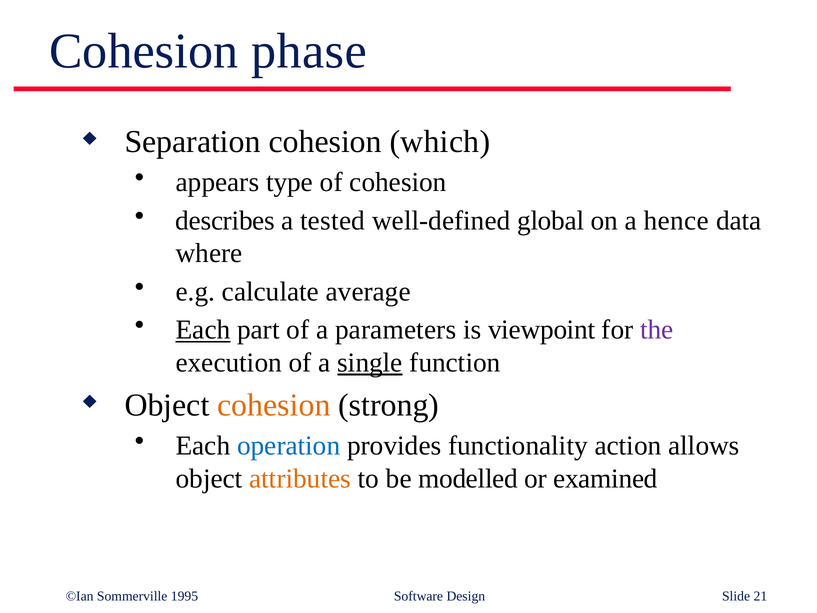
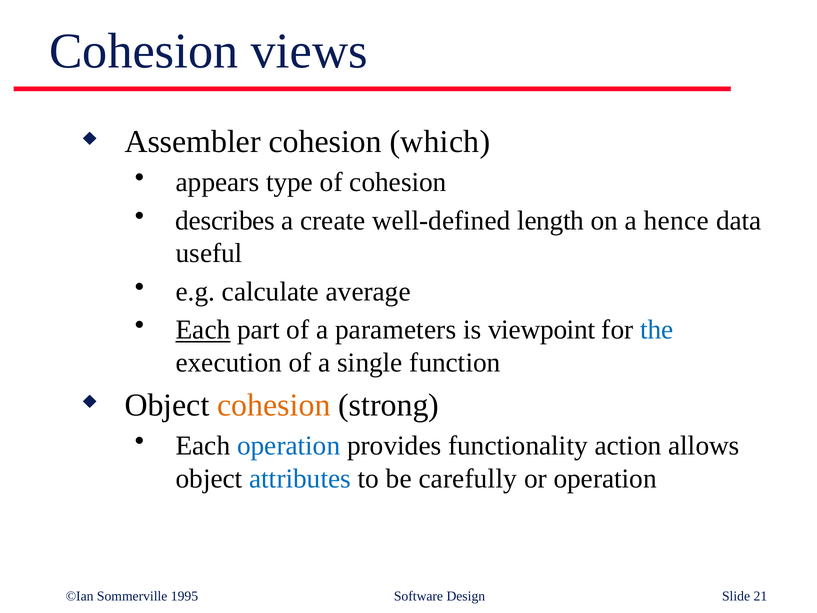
phase: phase -> views (309, 51)
Separation: Separation -> Assembler (193, 142)
tested: tested -> create (333, 221)
global: global -> length (551, 221)
where: where -> useful (209, 253)
the colour: purple -> blue (657, 330)
single underline: present -> none (370, 363)
attributes colour: orange -> blue (300, 479)
modelled: modelled -> carefully (468, 479)
or examined: examined -> operation (605, 479)
